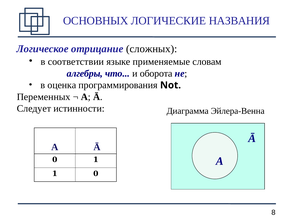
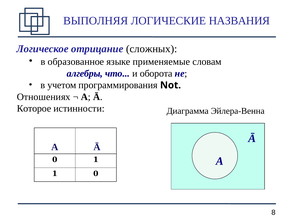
ОСНОВНЫХ: ОСНОВНЫХ -> ВЫПОЛНЯЯ (96, 21)
соответствии: соответствии -> образованное (76, 62)
оценка: оценка -> учетом (62, 85)
Переменных: Переменных -> Отношениях (44, 97)
Следует: Следует -> Которое (34, 109)
